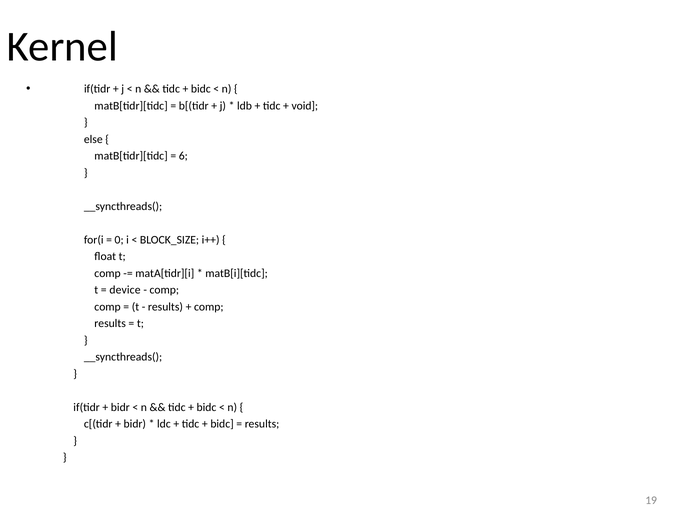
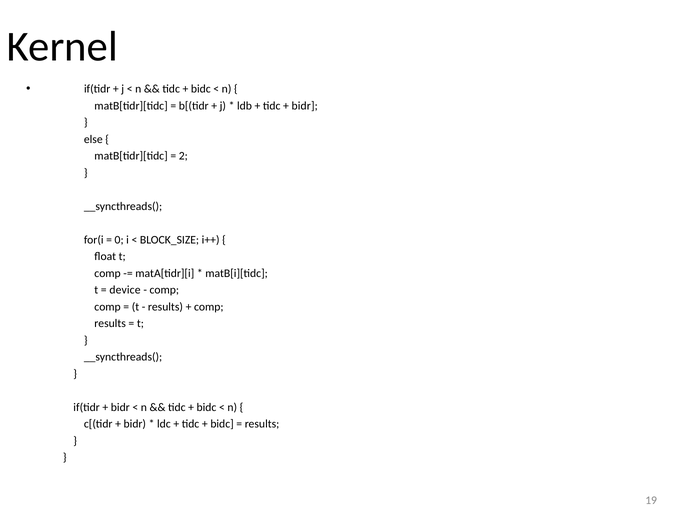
void: void -> bidr (305, 106)
6: 6 -> 2 (183, 156)
